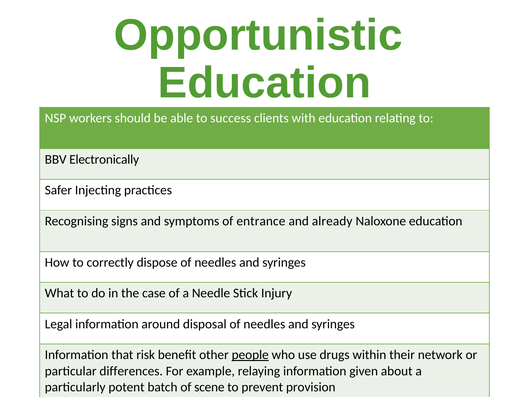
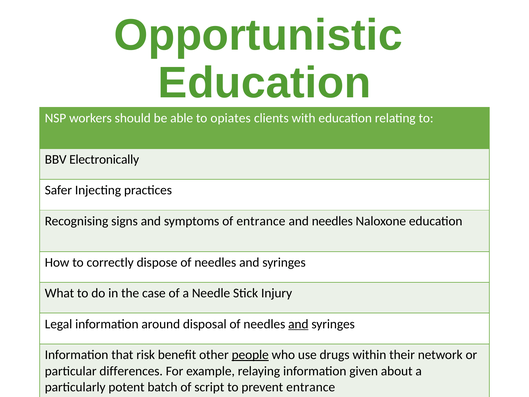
success: success -> opiates (231, 118)
and already: already -> needles (332, 221)
and underline: none -> present (298, 324)
scene: scene -> script (209, 387)
prevent provision: provision -> entrance (311, 387)
